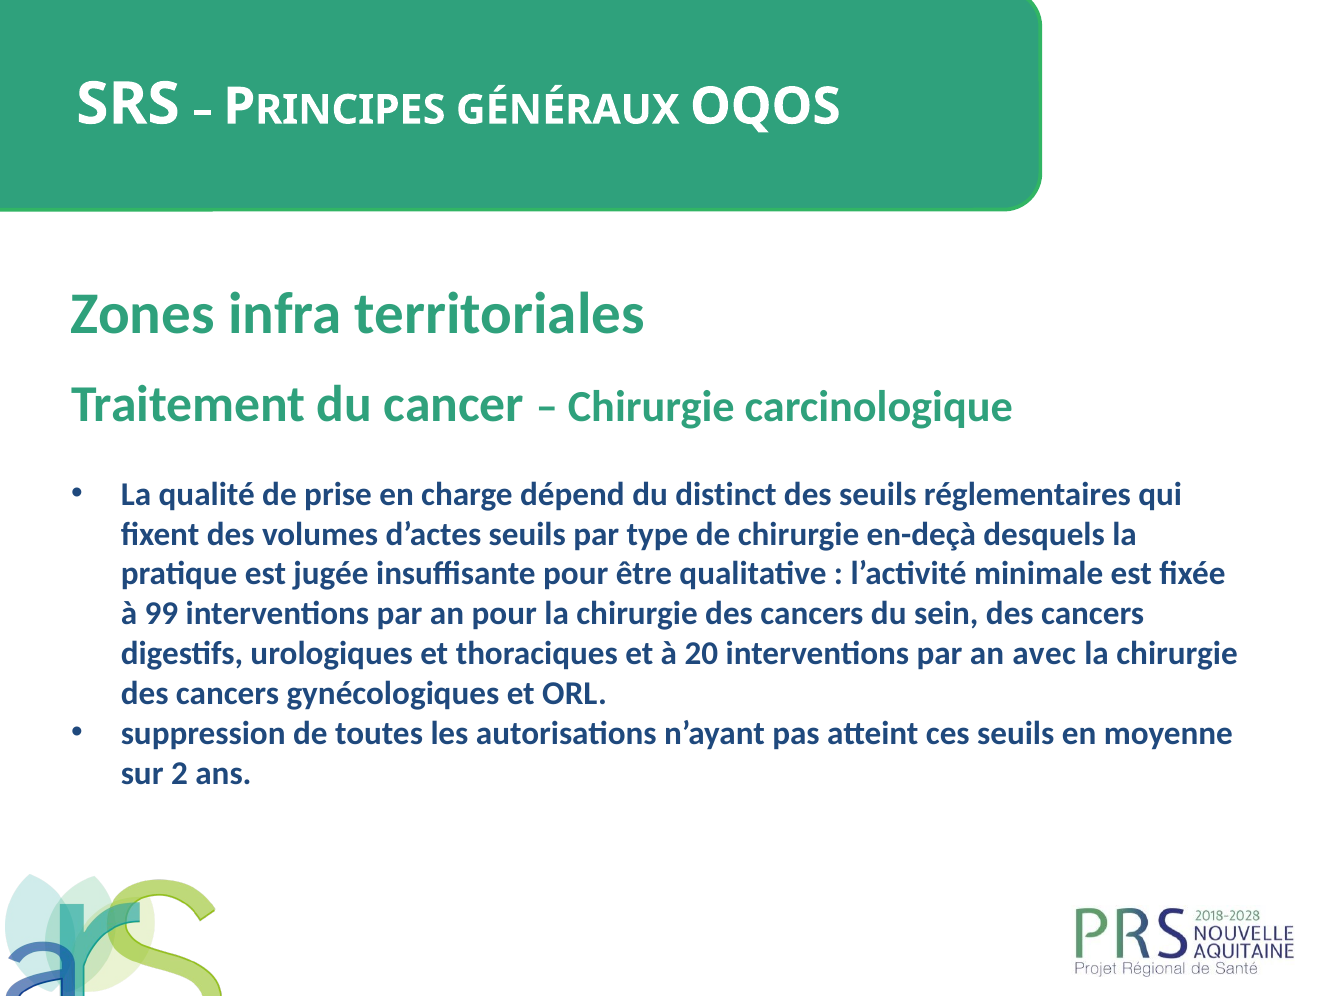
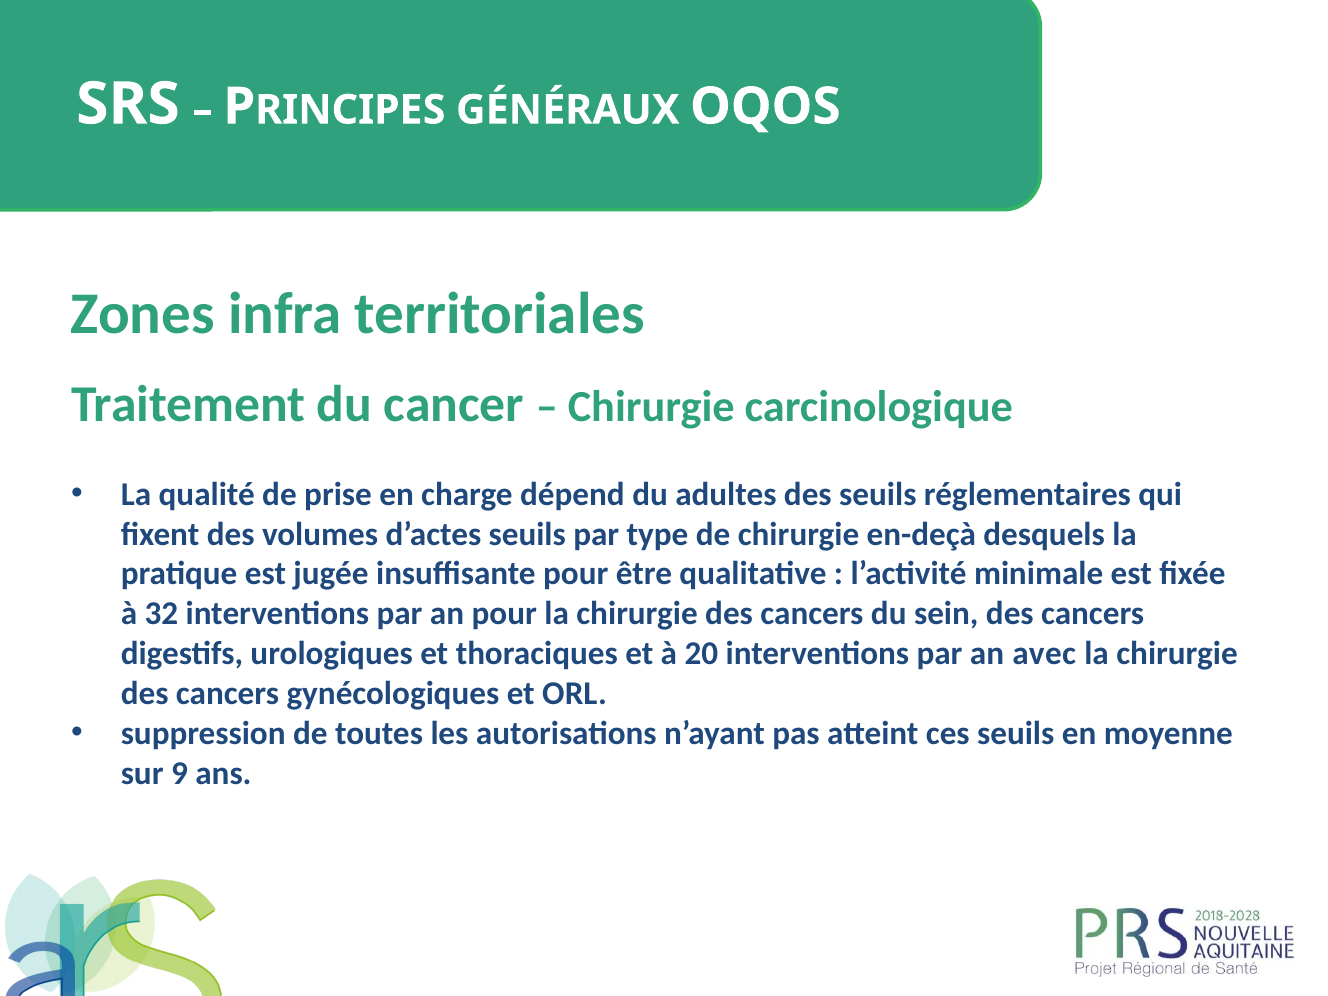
distinct: distinct -> adultes (726, 494)
99: 99 -> 32 (161, 614)
2: 2 -> 9 (179, 773)
